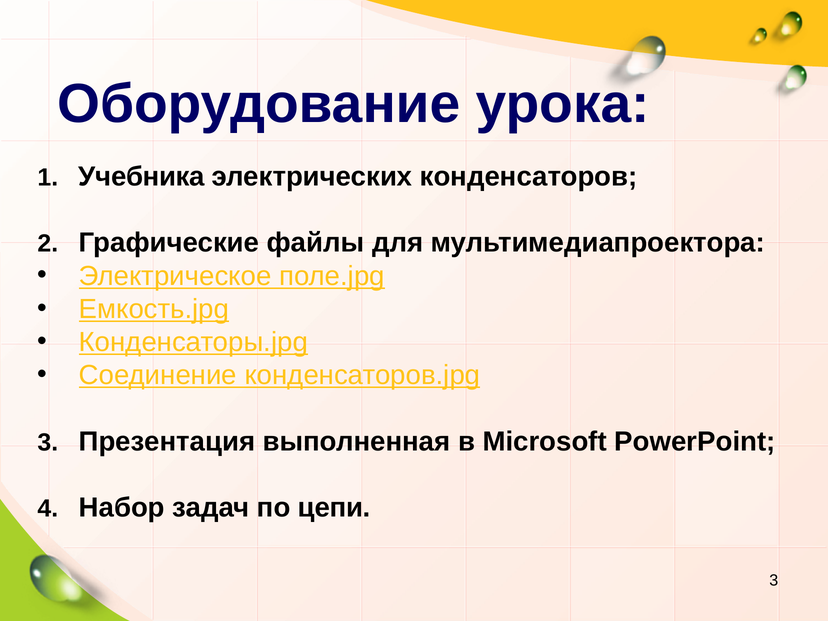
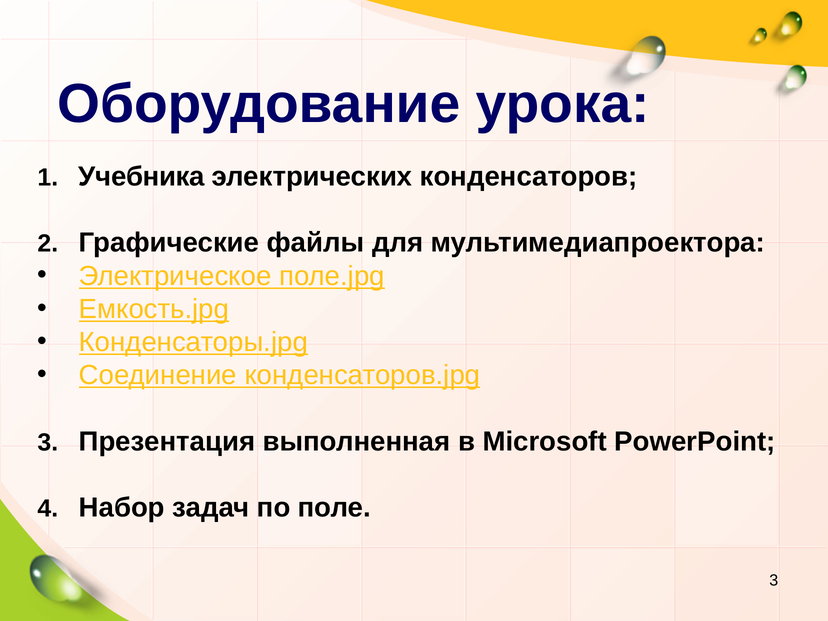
цепи: цепи -> поле (334, 508)
